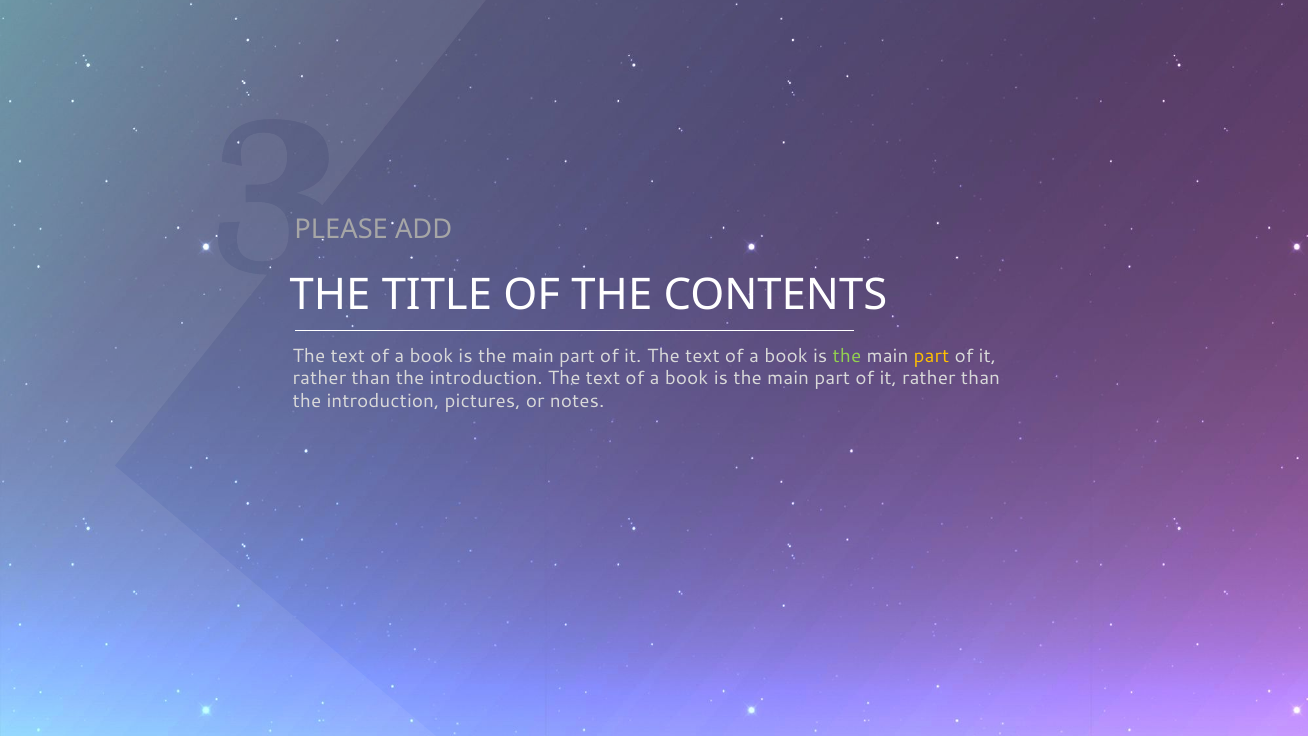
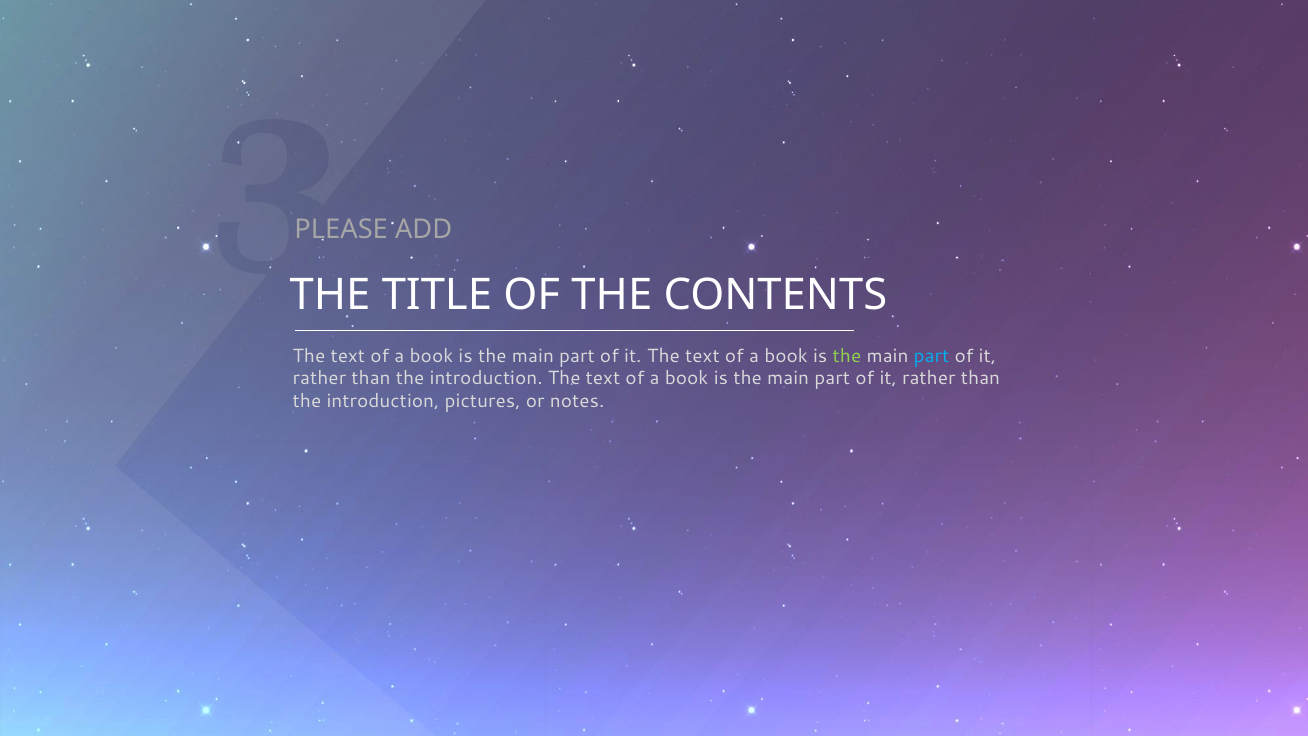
part colour: yellow -> light blue (932, 356)
